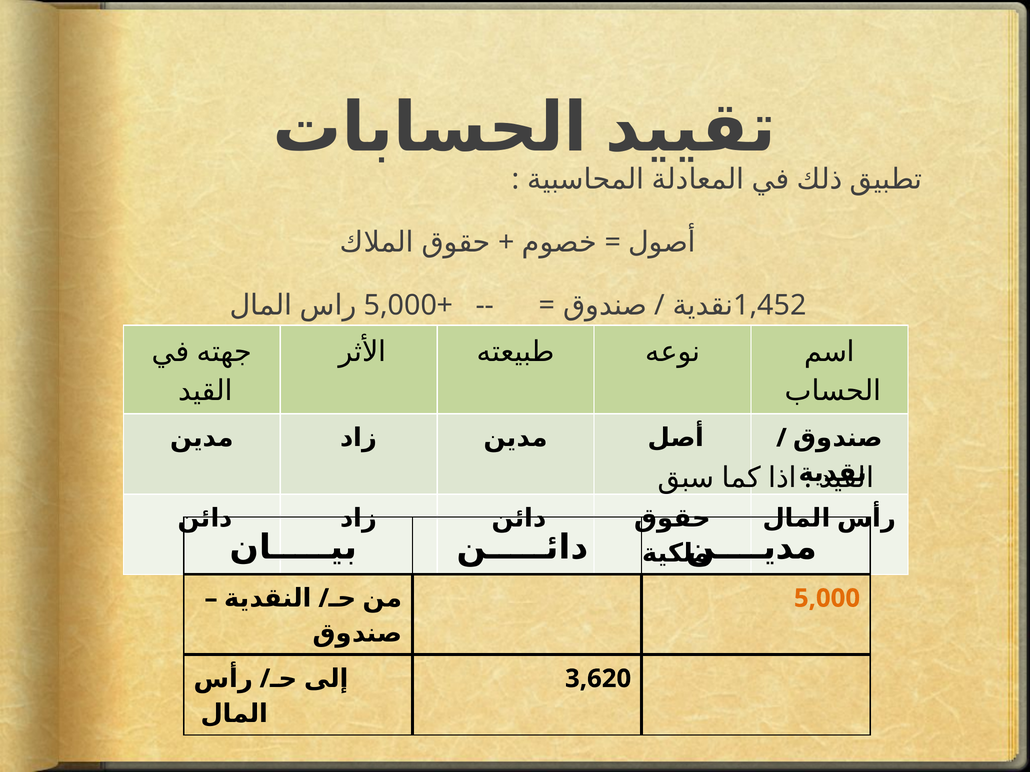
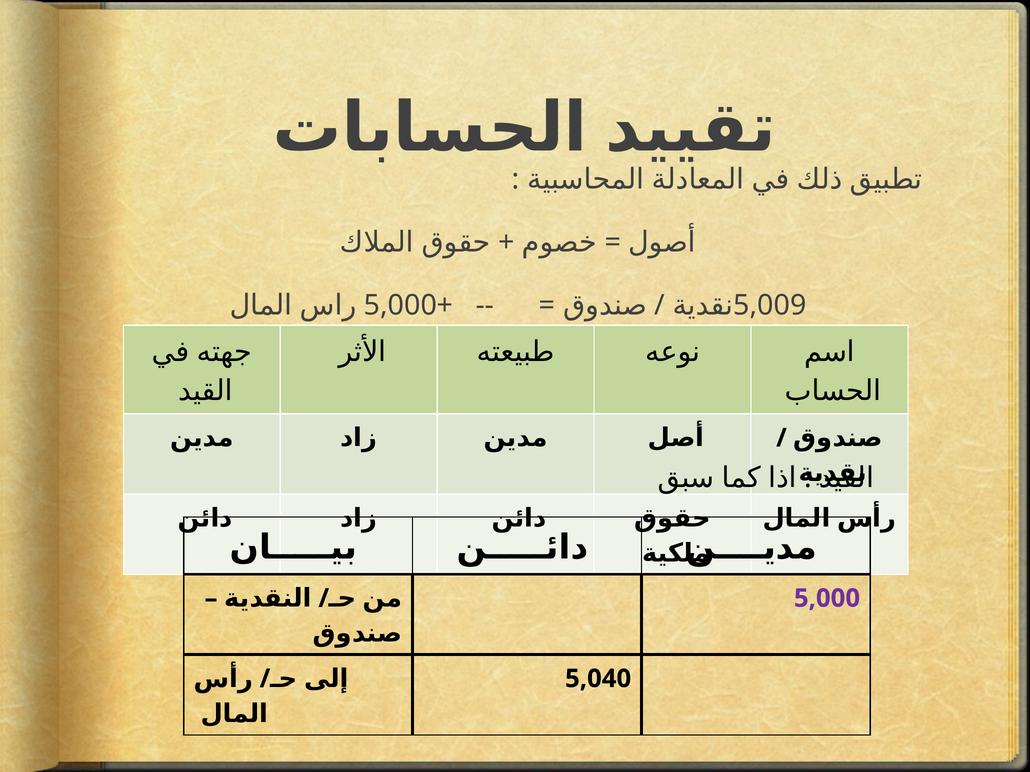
1,452: 1,452 -> 5,009 (770, 306)
5,000 colour: orange -> purple (827, 599)
3,620: 3,620 -> 5,040 (598, 679)
